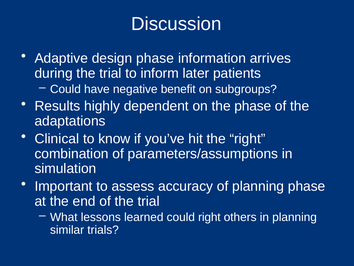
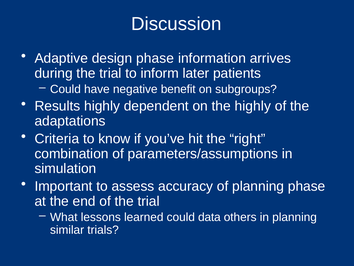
the phase: phase -> highly (253, 106)
Clinical: Clinical -> Criteria (57, 139)
could right: right -> data (209, 217)
